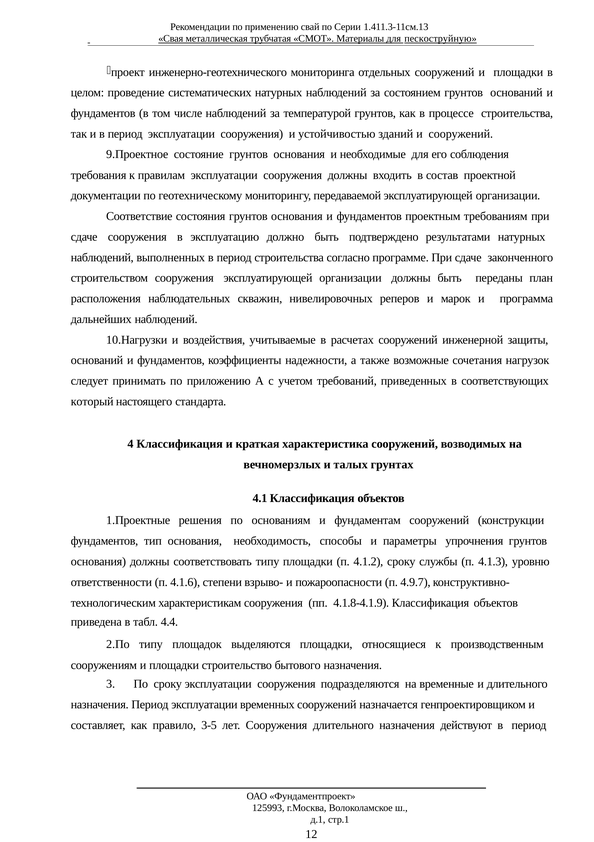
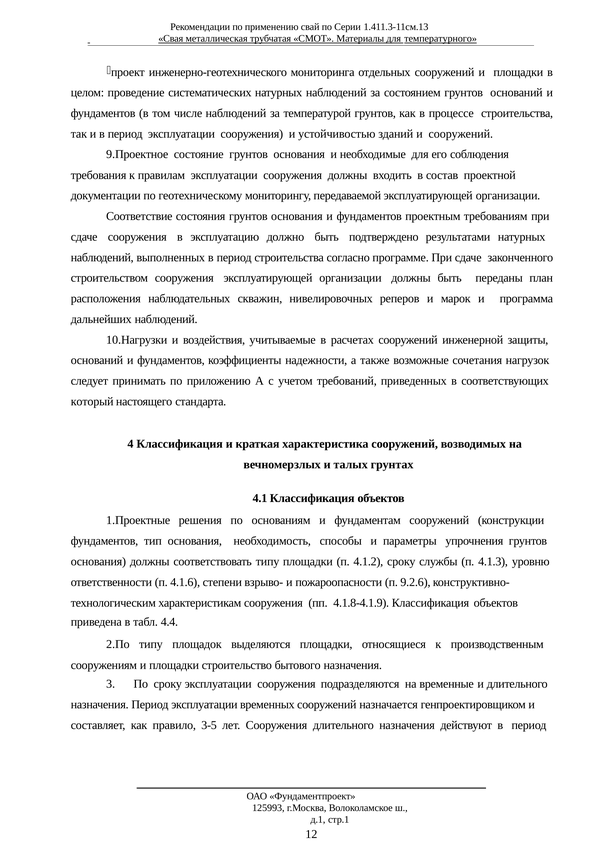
пескоструйную: пескоструйную -> температурного (441, 38)
4.9.7: 4.9.7 -> 9.2.6 (415, 582)
